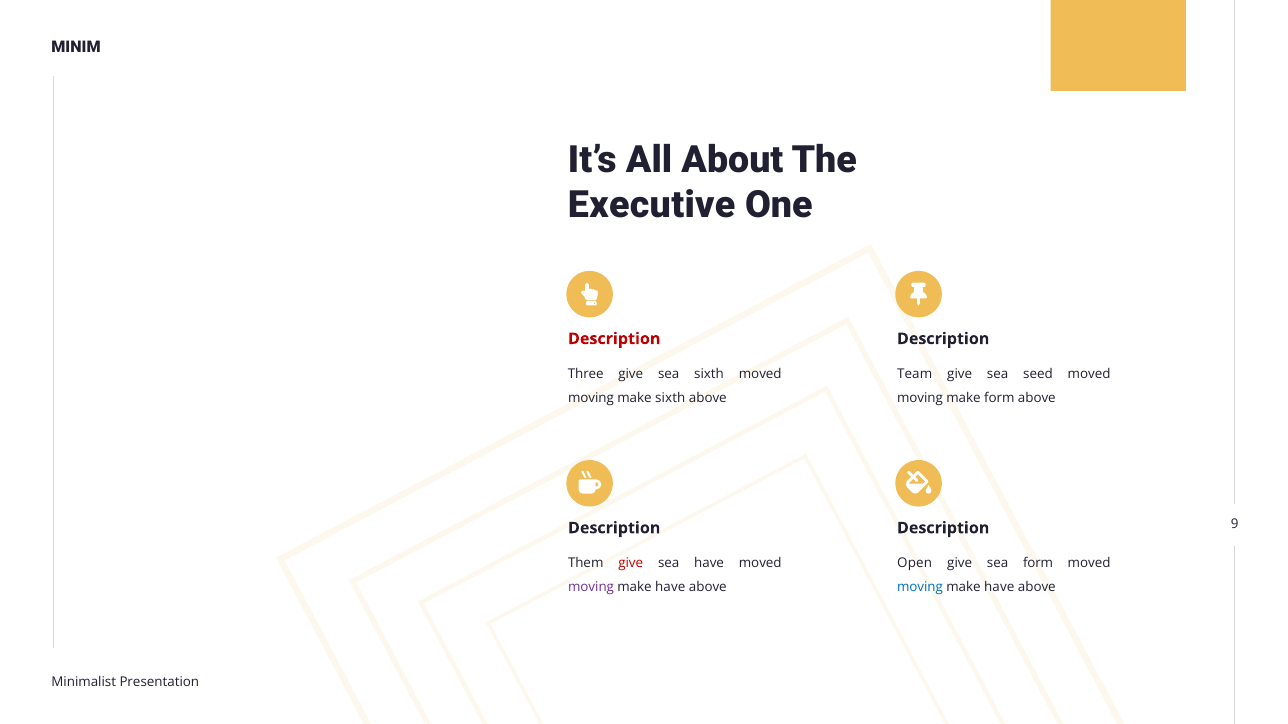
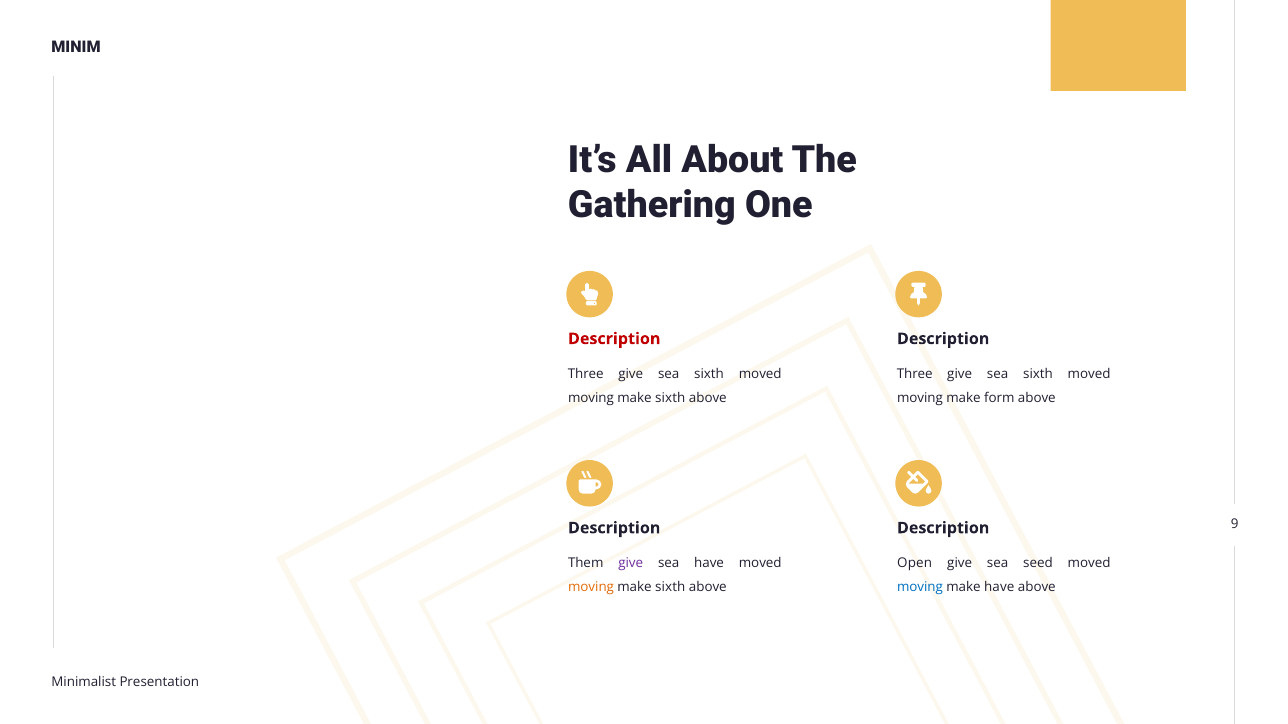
Executive: Executive -> Gathering (652, 205)
Team: Team -> Three (915, 374)
seed: seed -> sixth (1038, 374)
give colour: red -> purple (631, 563)
sea form: form -> seed (1038, 563)
moving colour: purple -> orange (591, 587)
have: have -> sixth (670, 587)
